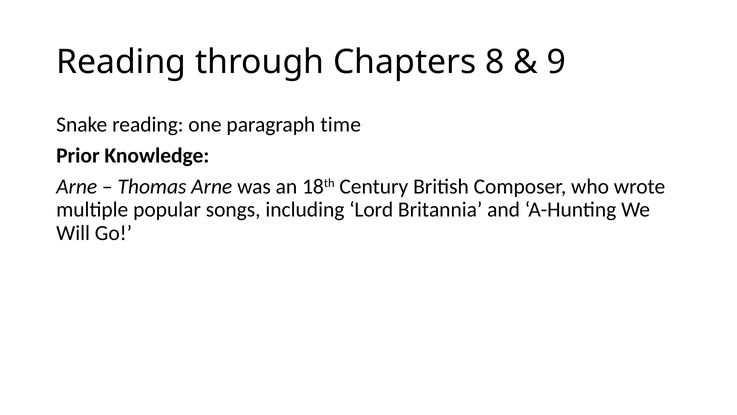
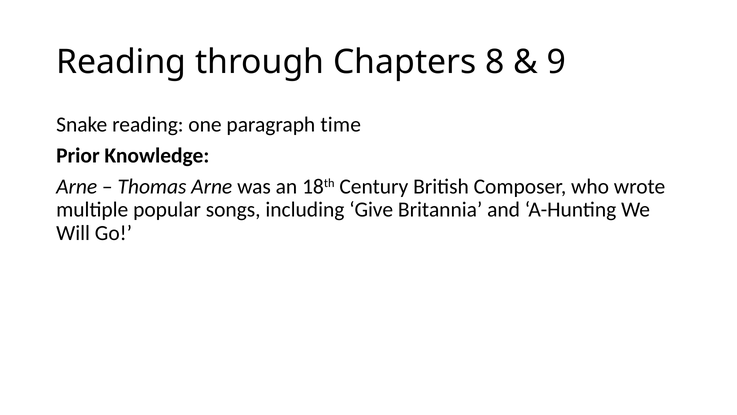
Lord: Lord -> Give (371, 210)
